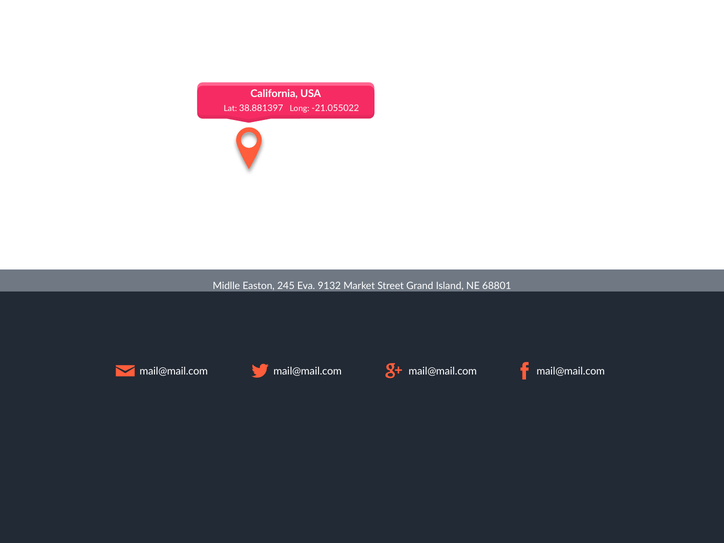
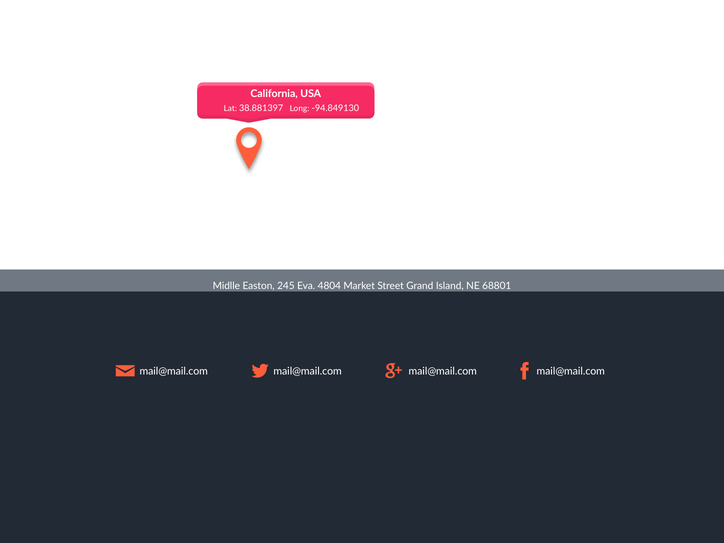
-21.055022: -21.055022 -> -94.849130 (335, 108)
9132: 9132 -> 4804 (329, 286)
